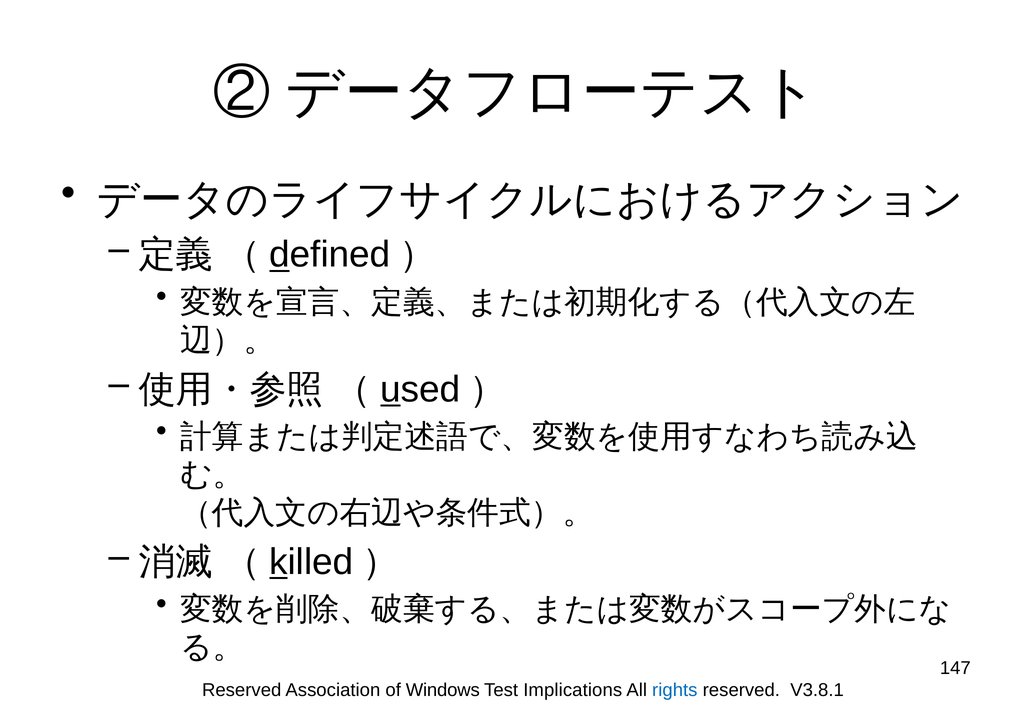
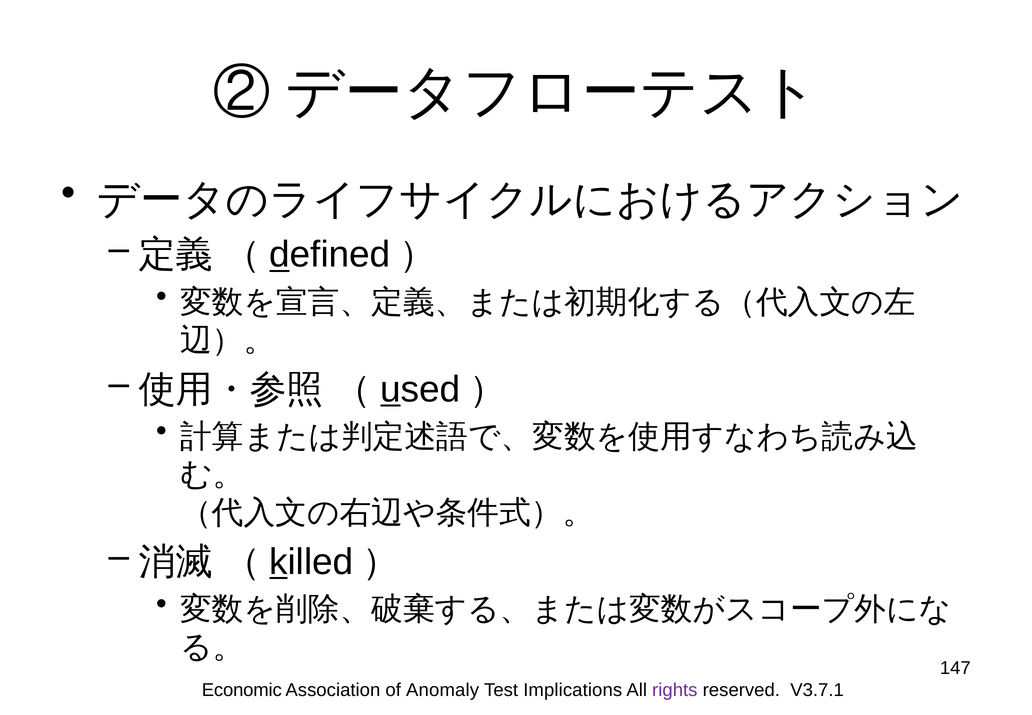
Reserved: Reserved -> Economic (242, 689)
Windows: Windows -> Anomaly (443, 689)
rights colour: blue -> purple (675, 689)
V3.8.1: V3.8.1 -> V3.7.1 (817, 689)
